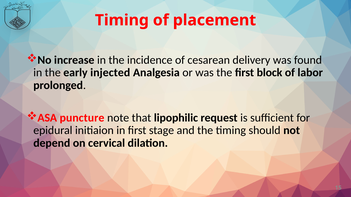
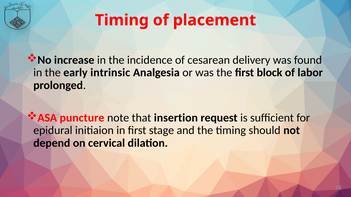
injected: injected -> intrinsic (110, 73)
lipophilic: lipophilic -> insertion (176, 118)
